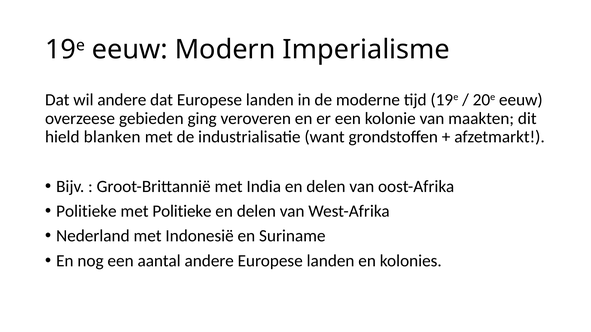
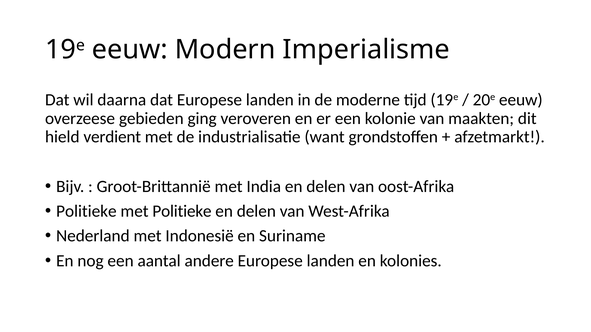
wil andere: andere -> daarna (122, 100)
blanken: blanken -> verdient (112, 137)
